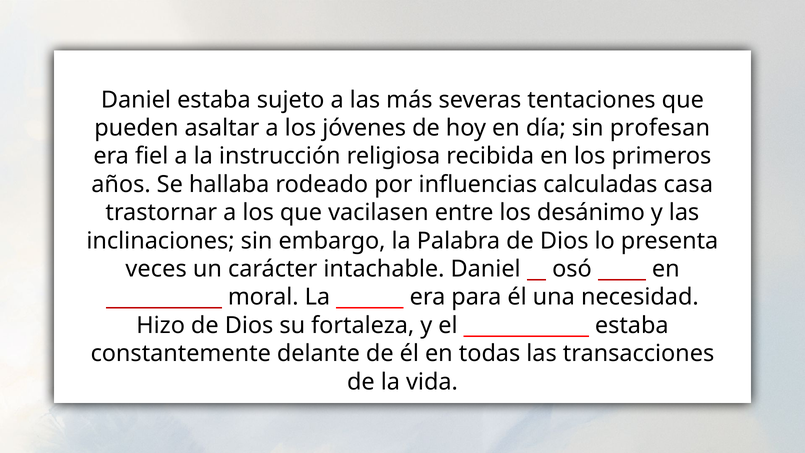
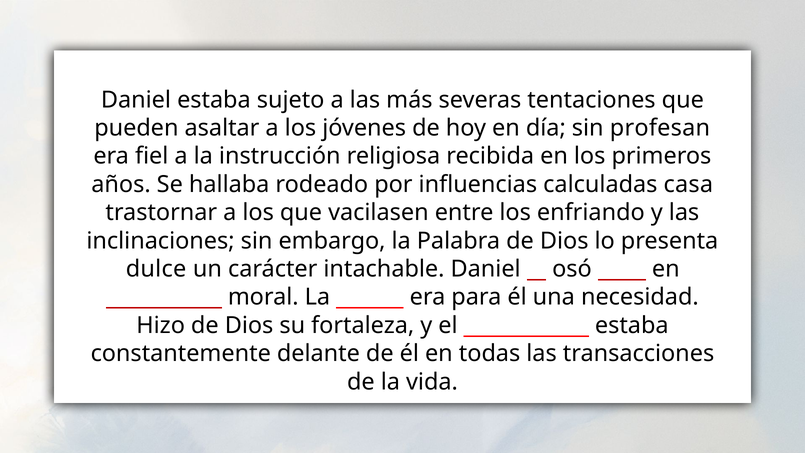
desánimo: desánimo -> enfriando (591, 213)
veces: veces -> dulce (156, 269)
